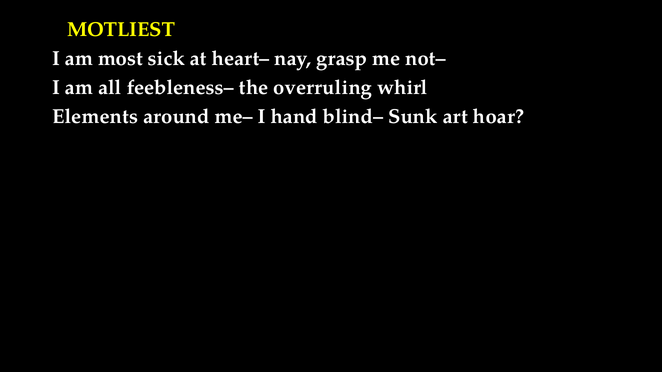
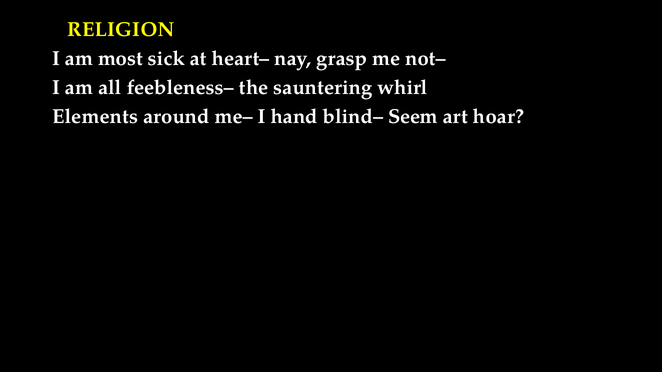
MOTLIEST: MOTLIEST -> RELIGION (121, 30)
overruling: overruling -> sauntering (323, 88)
Sunk: Sunk -> Seem (413, 117)
